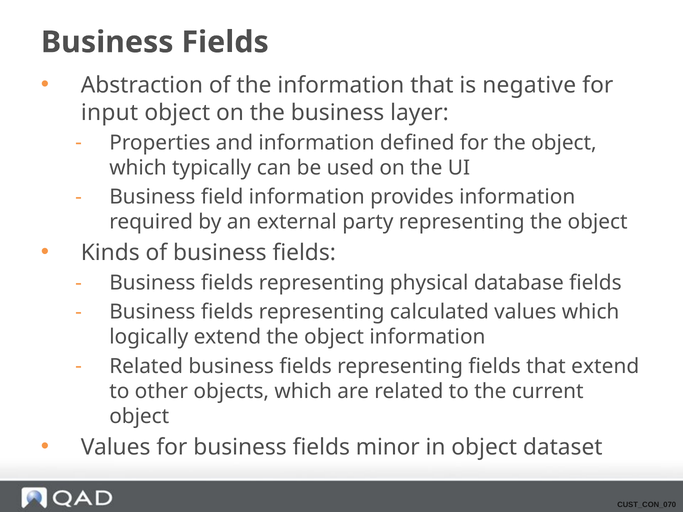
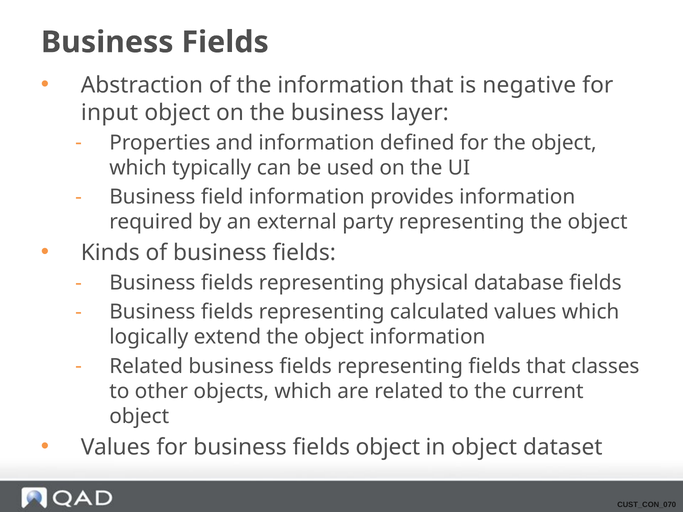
that extend: extend -> classes (605, 366)
fields minor: minor -> object (388, 447)
